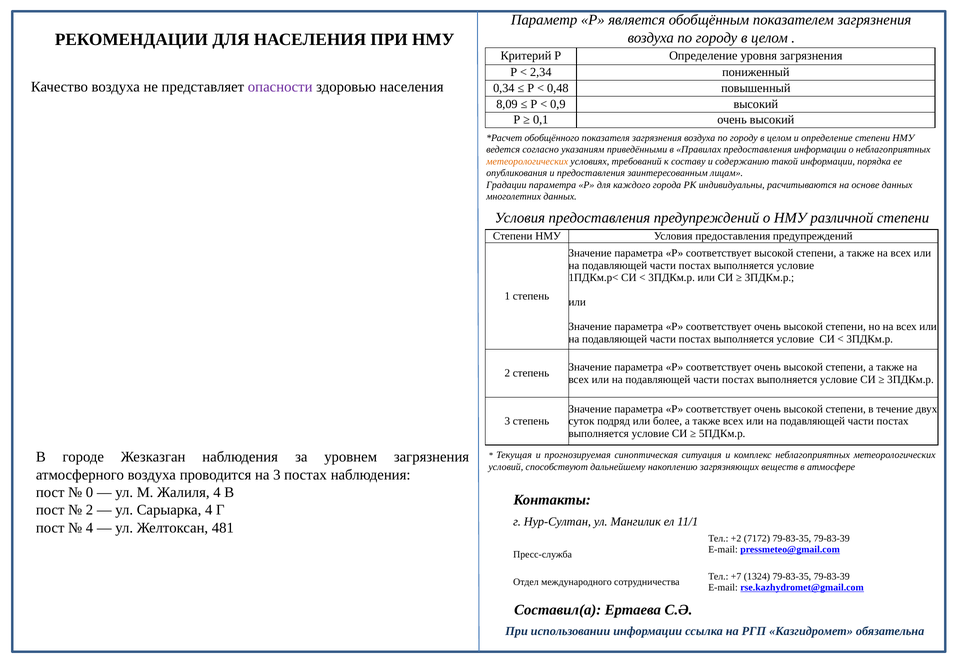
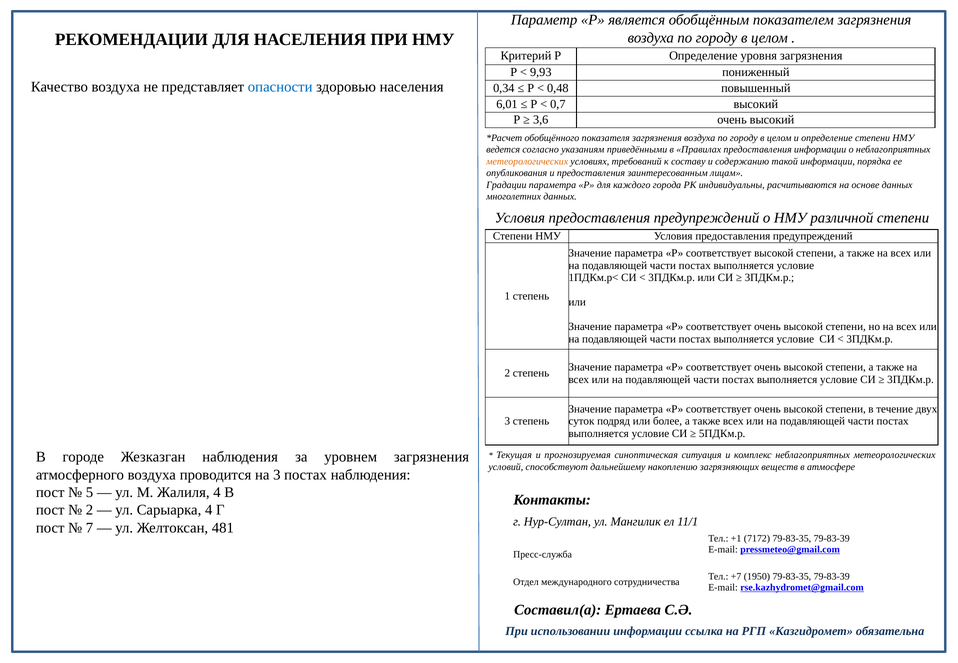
2,34: 2,34 -> 9,93 (541, 72)
опасности colour: purple -> blue (280, 87)
8,09: 8,09 -> 6,01 (507, 104)
0,9: 0,9 -> 0,7 (558, 104)
0,1: 0,1 -> 3,6 (541, 120)
0: 0 -> 5 (90, 493)
4: 4 -> 7 (90, 528)
+2: +2 -> +1 (736, 539)
1324: 1324 -> 1950 (757, 577)
